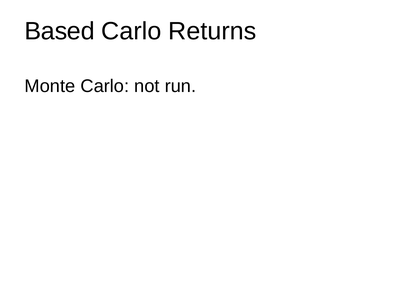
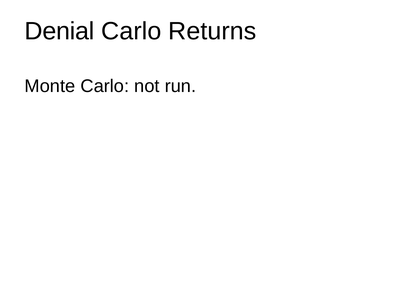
Based: Based -> Denial (60, 31)
